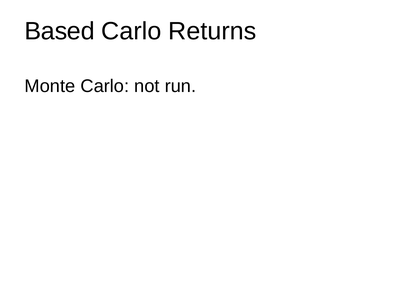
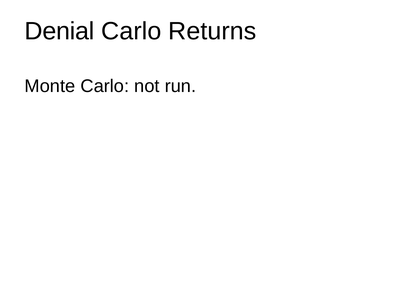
Based: Based -> Denial (60, 31)
